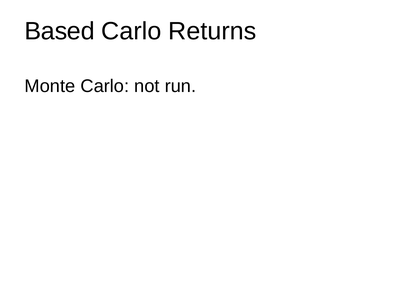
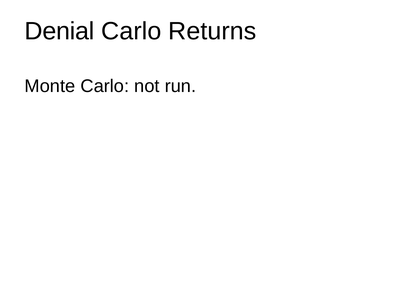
Based: Based -> Denial (60, 31)
